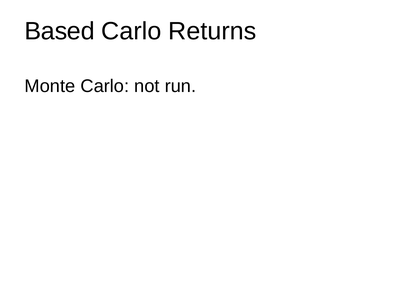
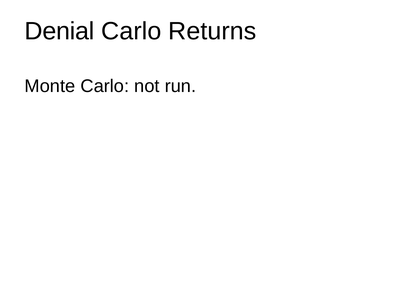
Based: Based -> Denial (60, 31)
